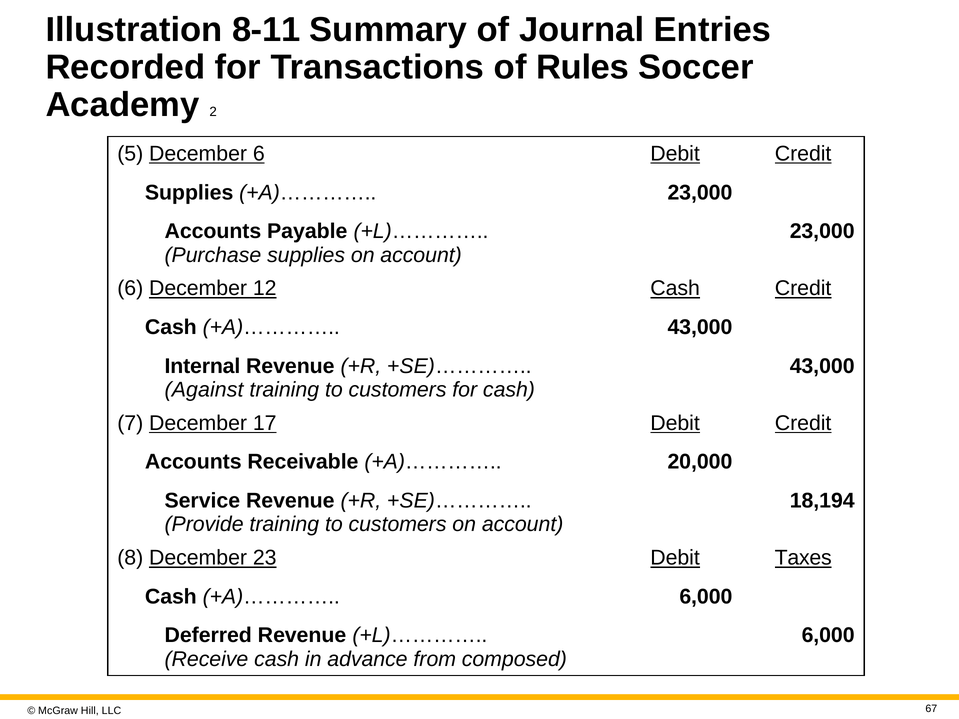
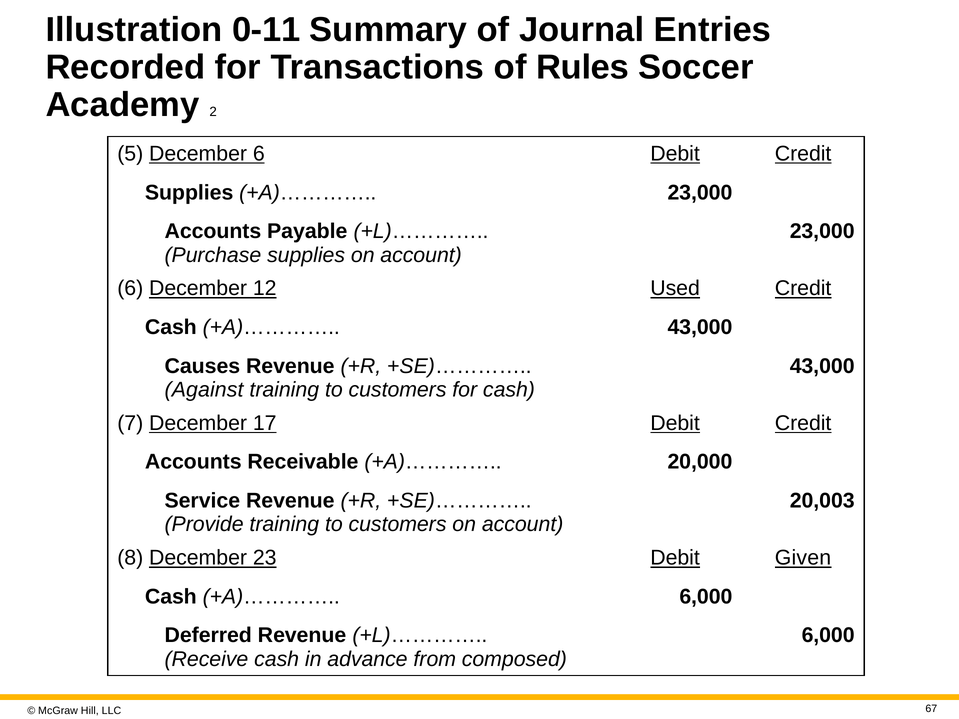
8-11: 8-11 -> 0-11 (266, 30)
12 Cash: Cash -> Used (675, 288)
Internal: Internal -> Causes (202, 366)
18,194: 18,194 -> 20,003 (822, 501)
Taxes: Taxes -> Given (803, 558)
